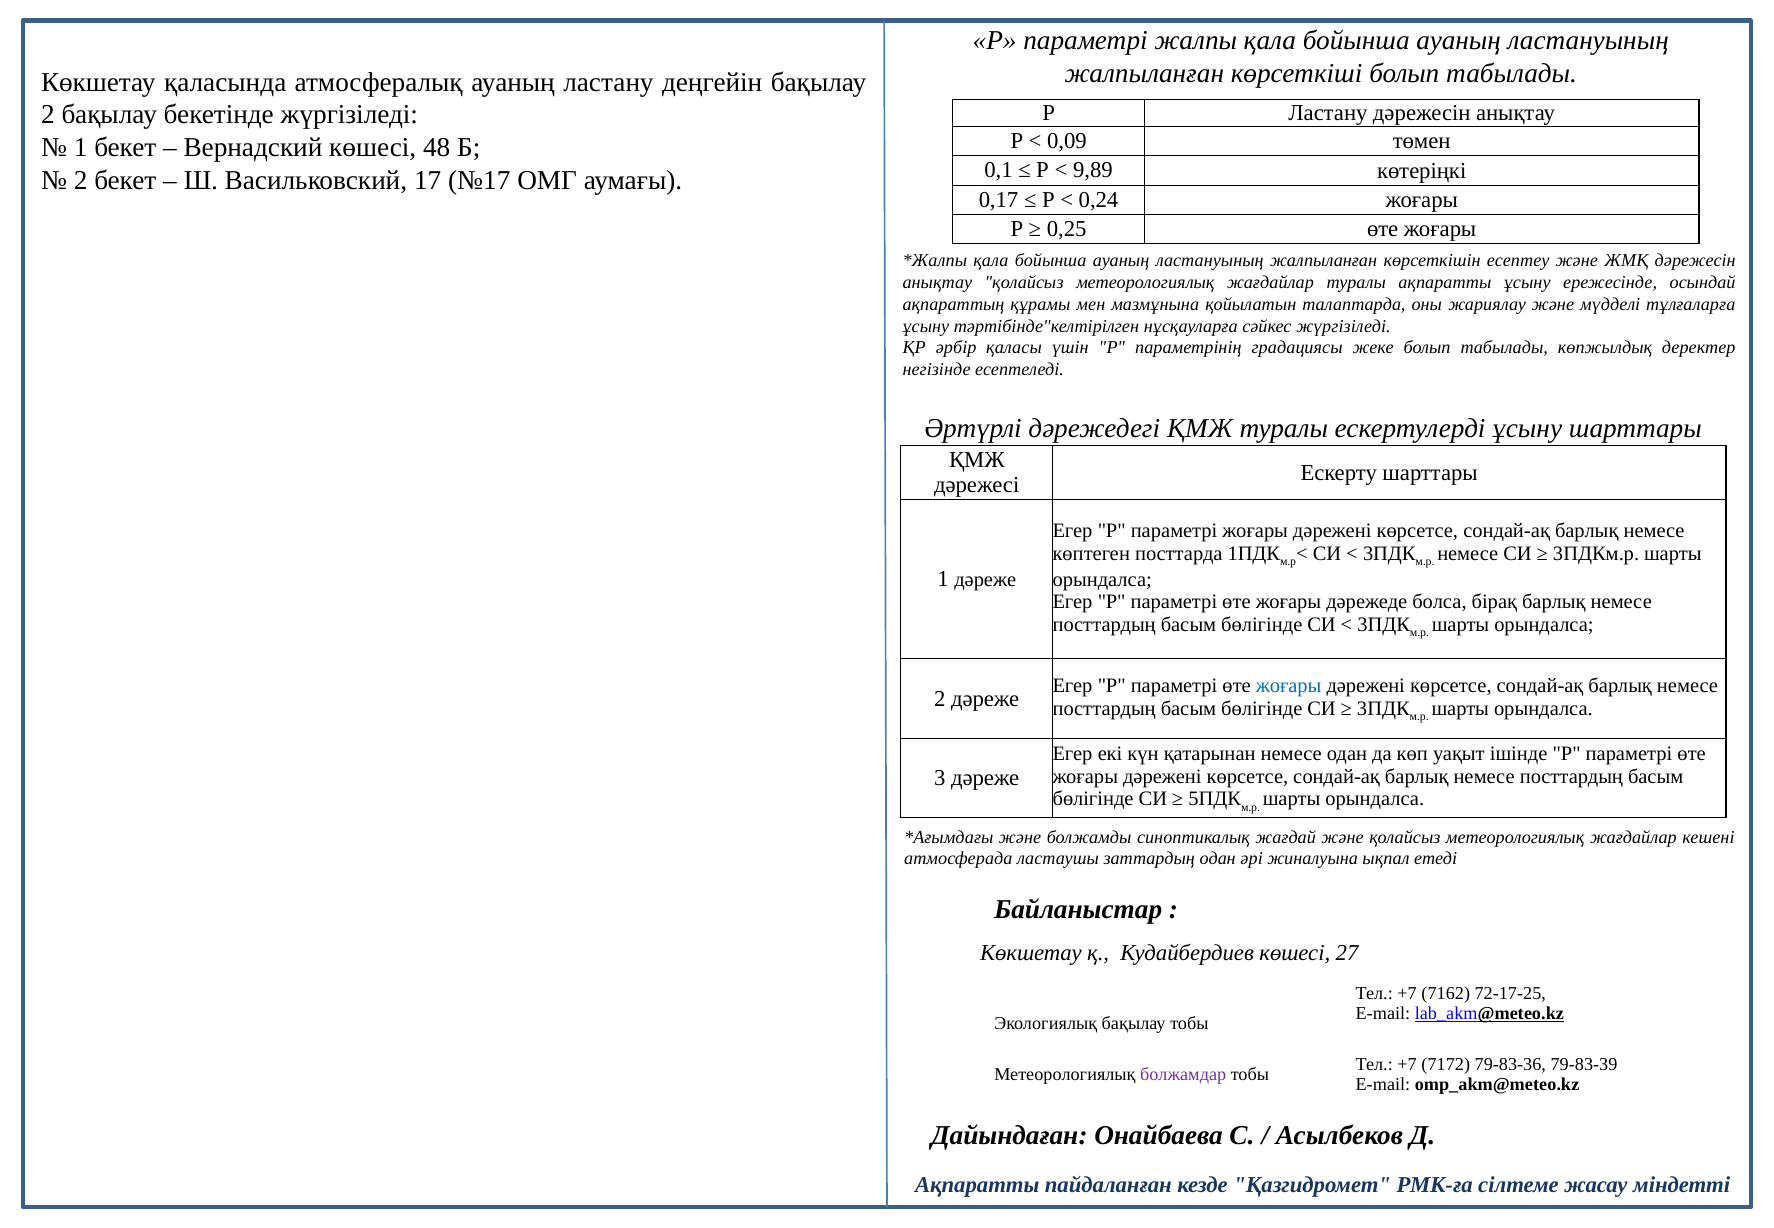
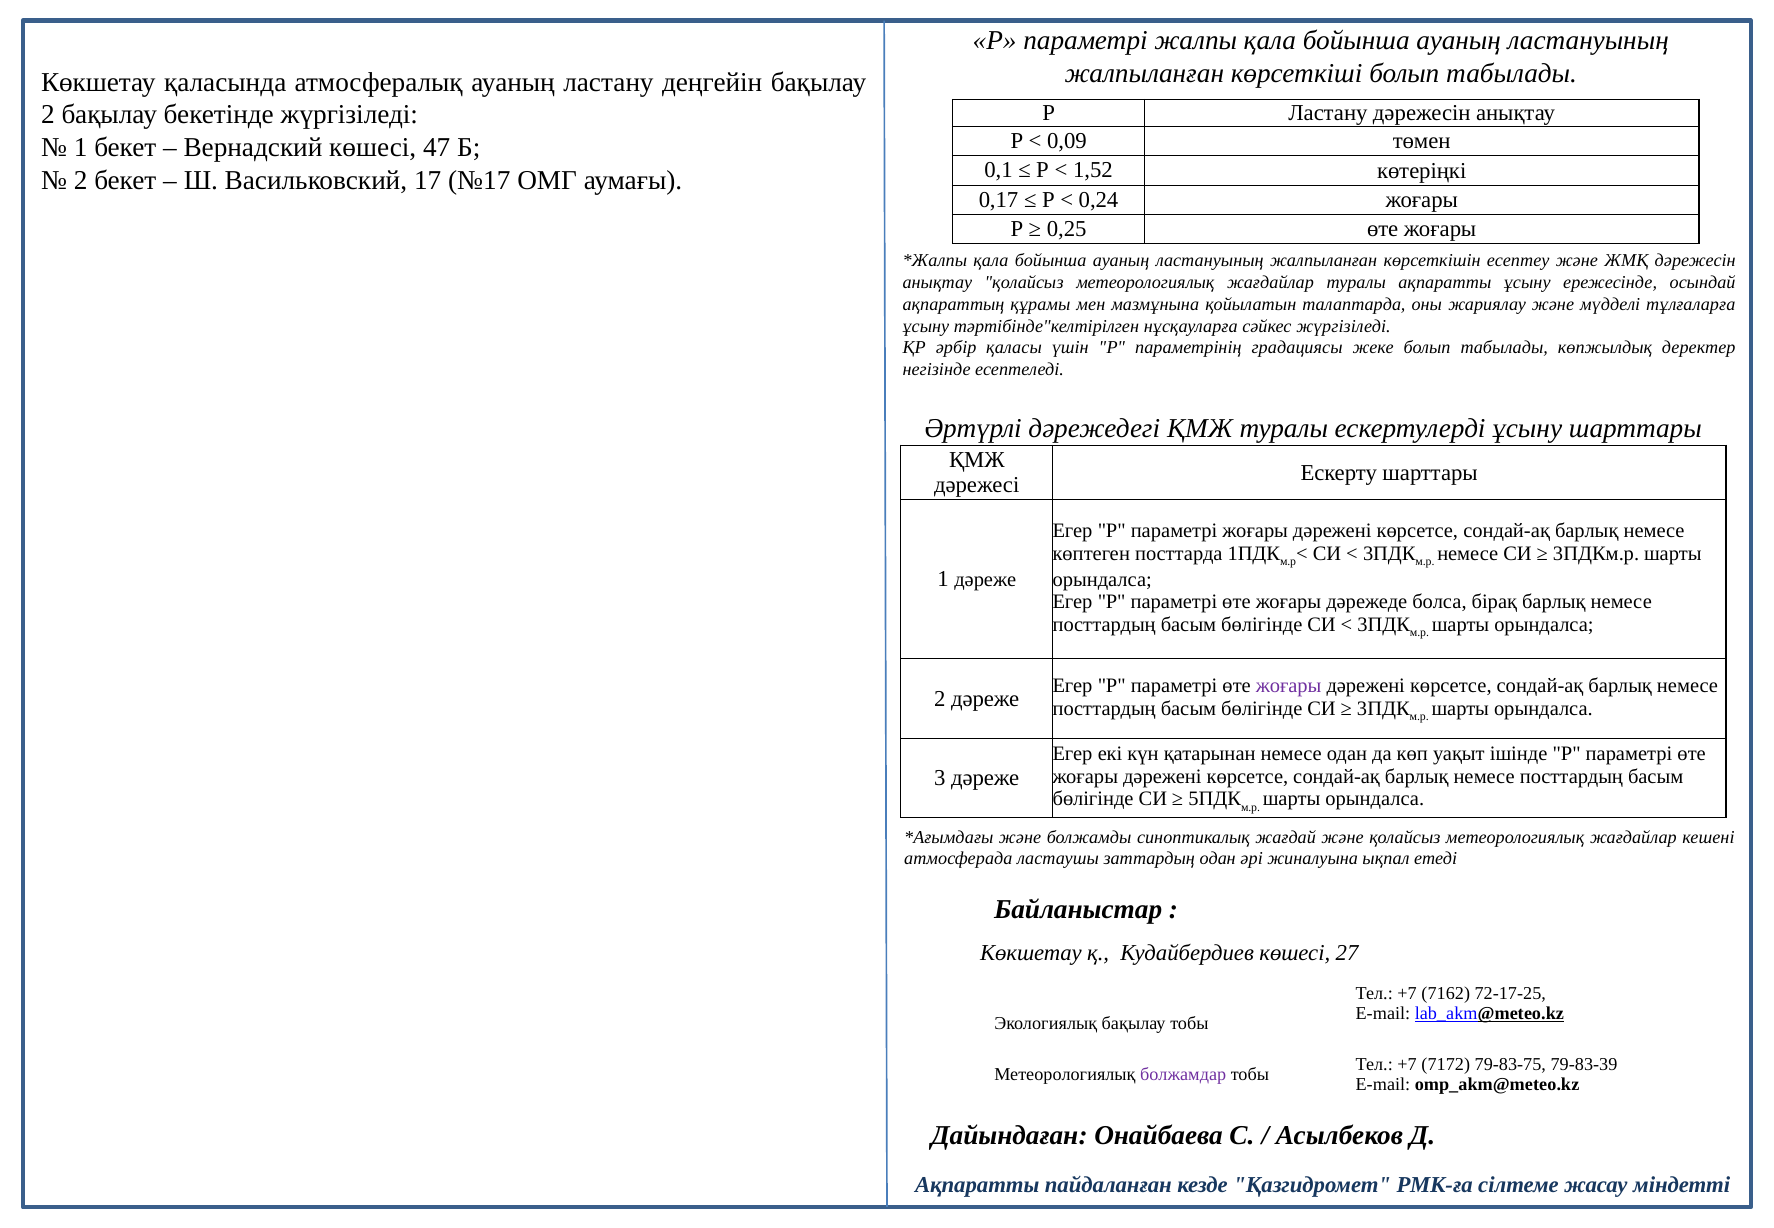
48: 48 -> 47 (437, 148)
9,89: 9,89 -> 1,52 (1093, 170)
жоғары colour: blue -> purple (1289, 686)
79-83-36: 79-83-36 -> 79-83-75 (1510, 1065)
